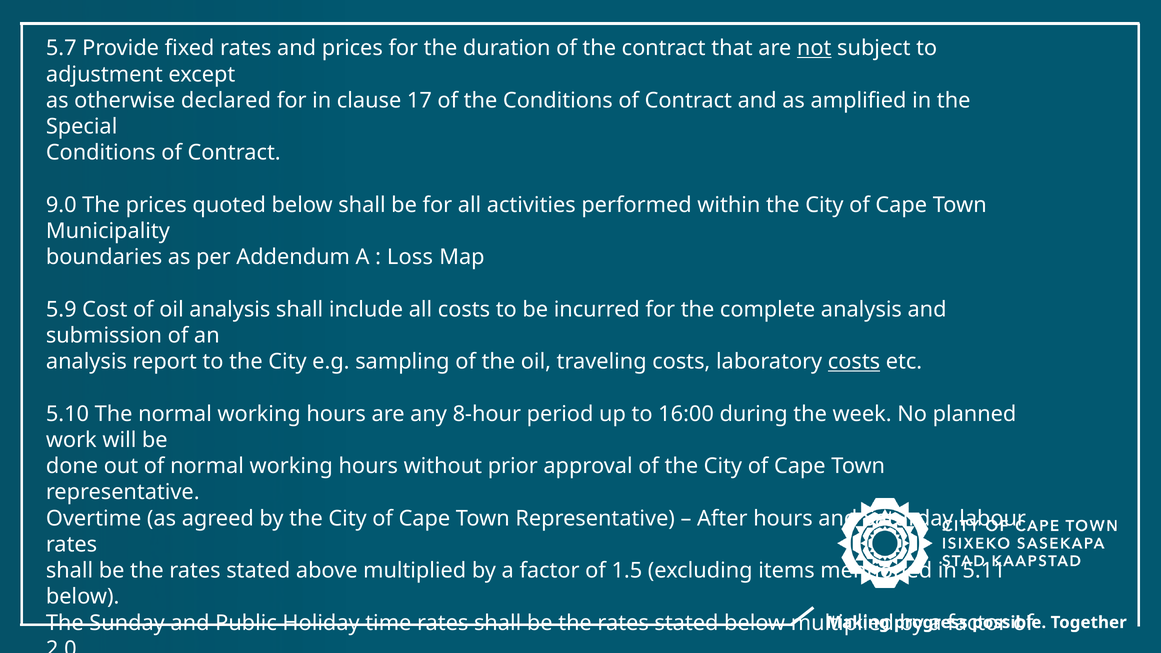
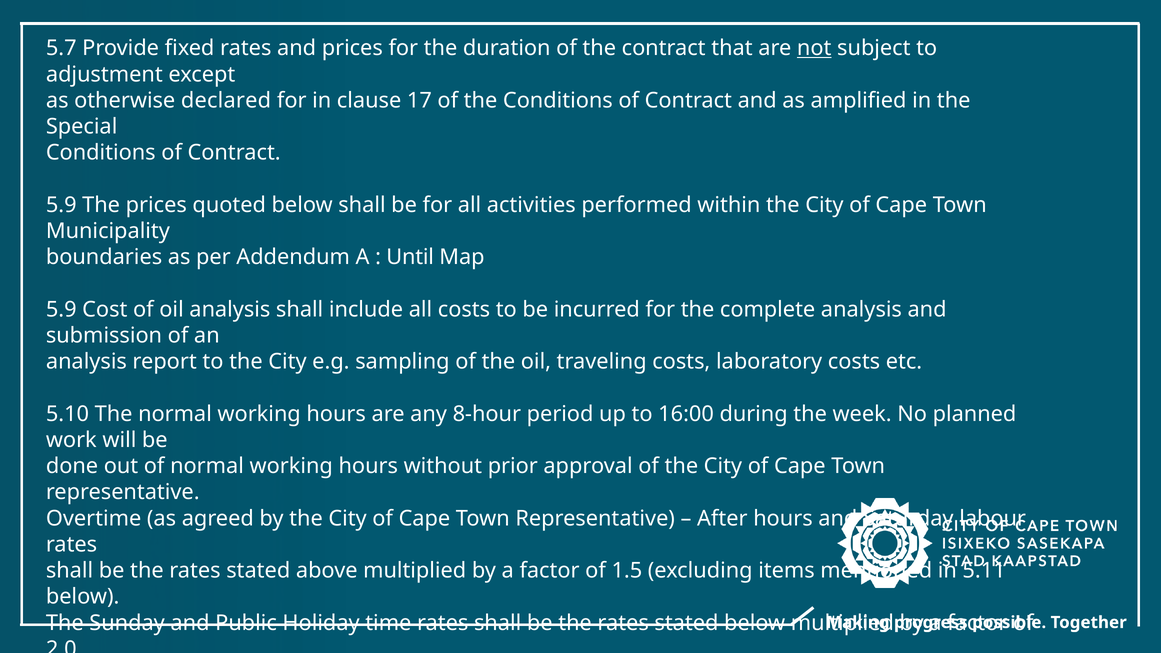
9.0: 9.0 -> 5.9 (61, 205)
Loss: Loss -> Until (410, 257)
costs underline: present -> none (854, 362)
